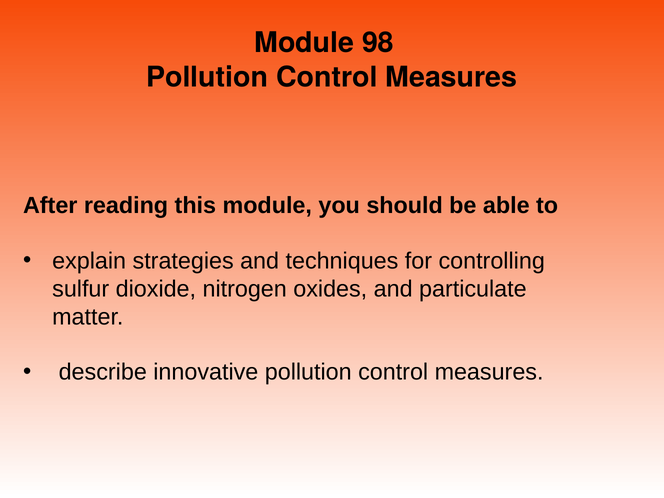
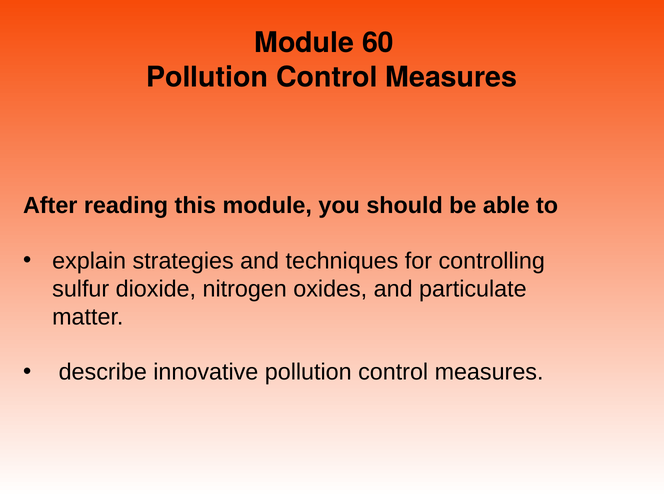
98: 98 -> 60 (378, 43)
